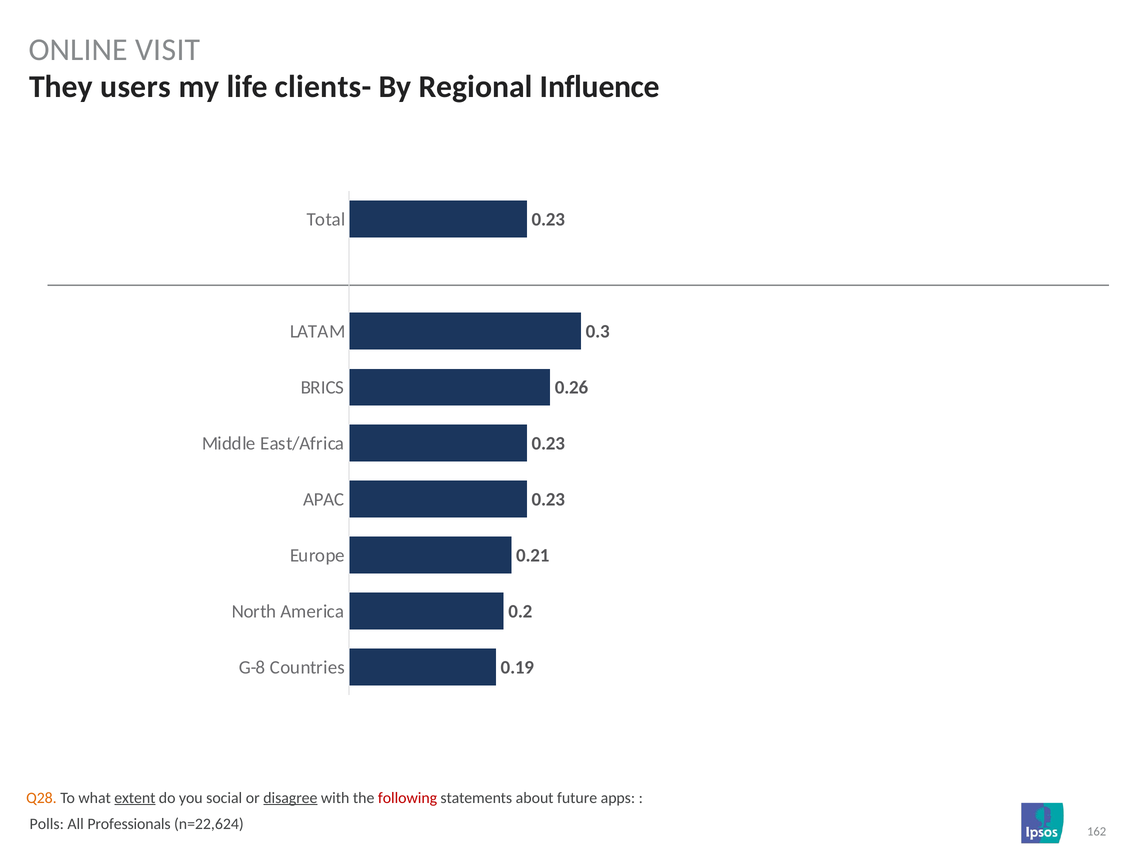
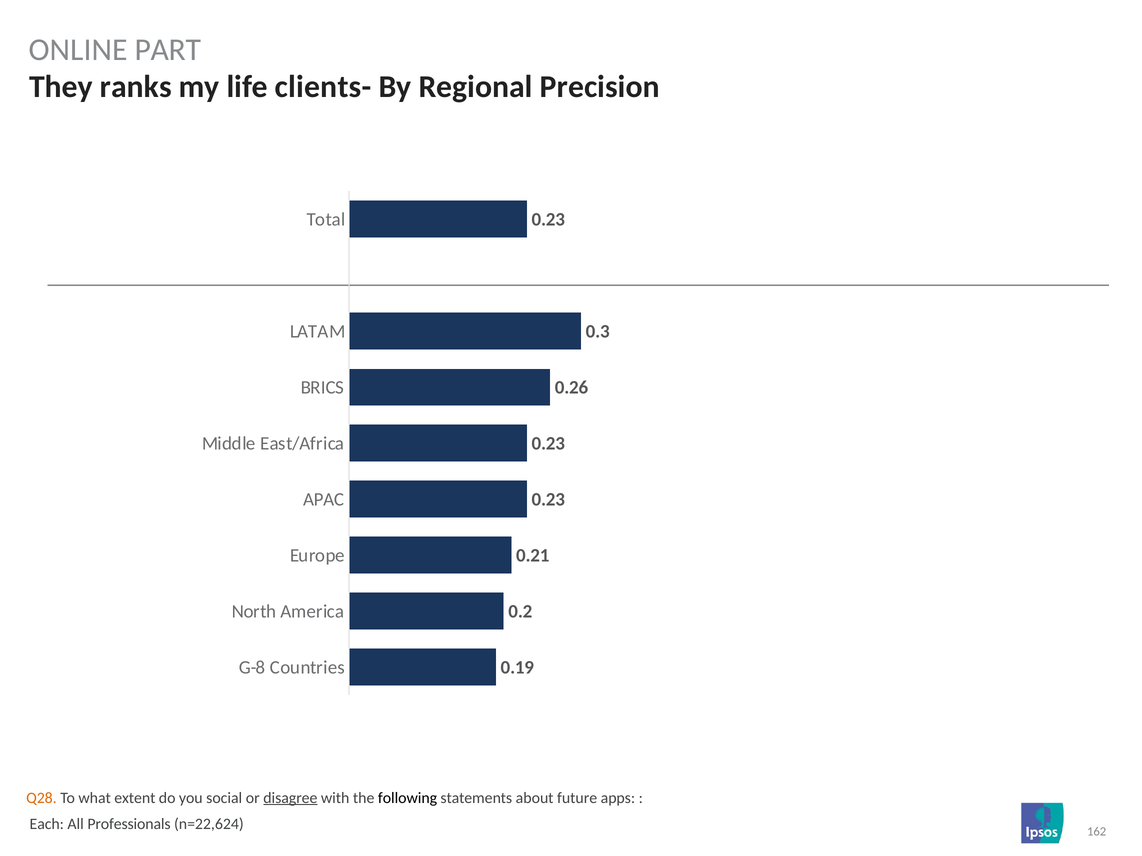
VISIT: VISIT -> PART (168, 50)
users: users -> ranks (136, 87)
Influence: Influence -> Precision (600, 87)
extent underline: present -> none (135, 798)
following colour: red -> black (408, 798)
Polls: Polls -> Each (47, 824)
